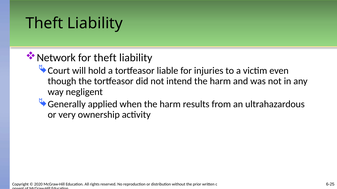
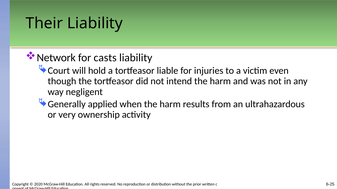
Theft: Theft -> Their (44, 23)
for theft: theft -> casts (105, 58)
